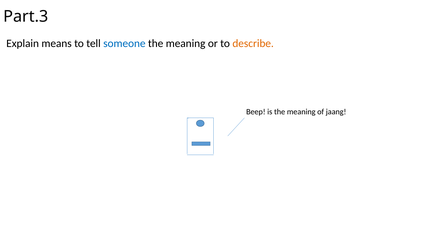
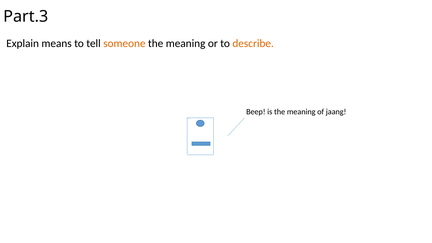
someone colour: blue -> orange (124, 43)
